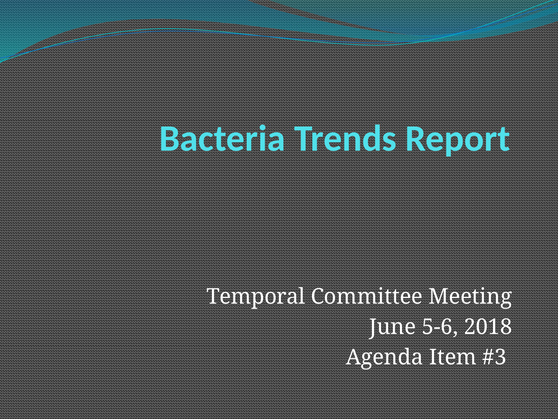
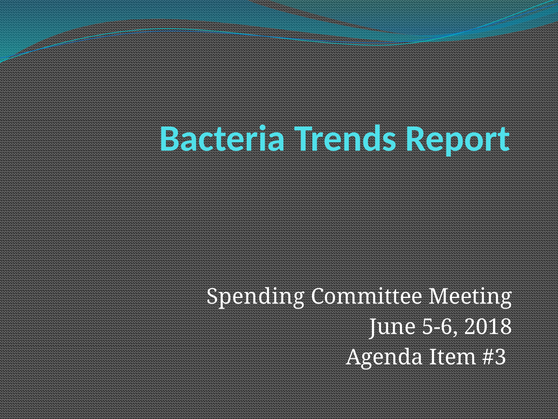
Temporal: Temporal -> Spending (256, 296)
